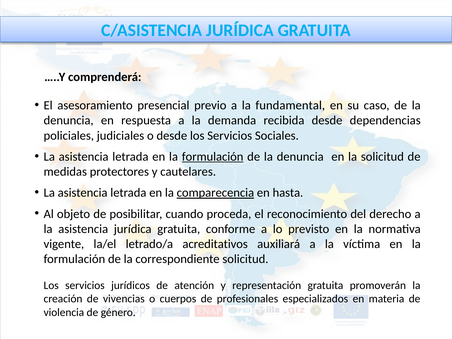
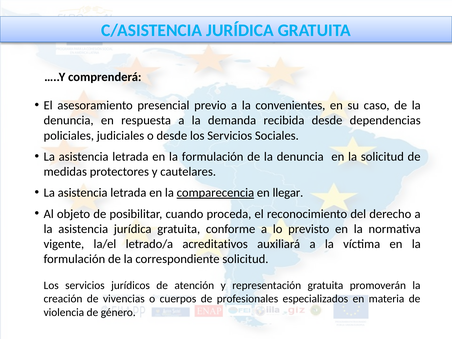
fundamental: fundamental -> convenientes (290, 105)
formulación underline: present -> none (213, 157)
hasta: hasta -> llegar (288, 193)
